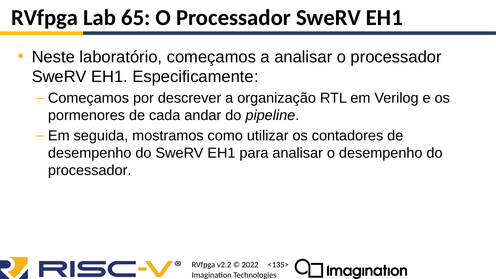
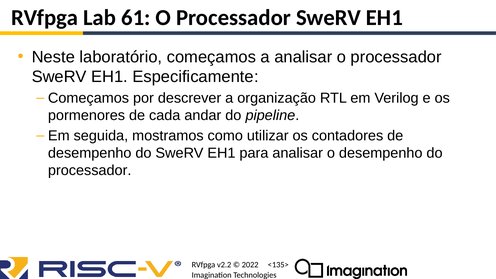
65: 65 -> 61 (136, 18)
